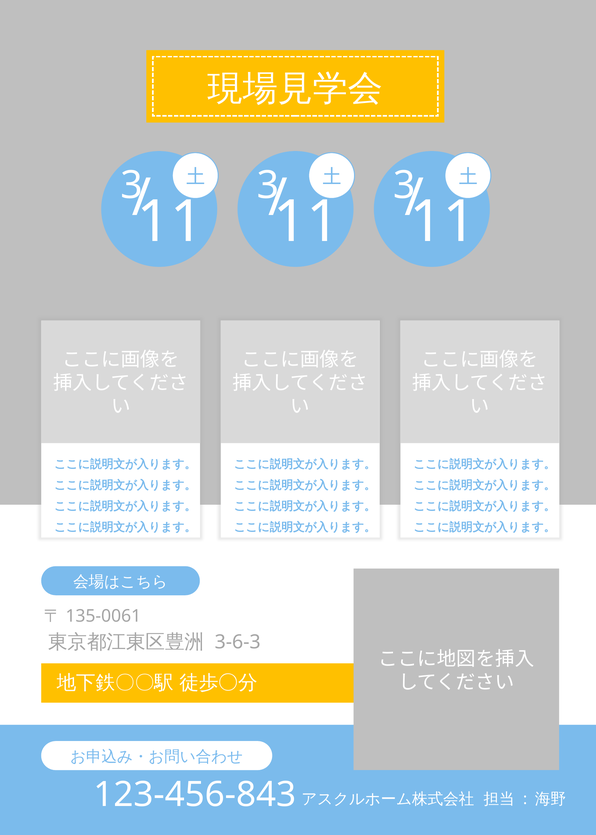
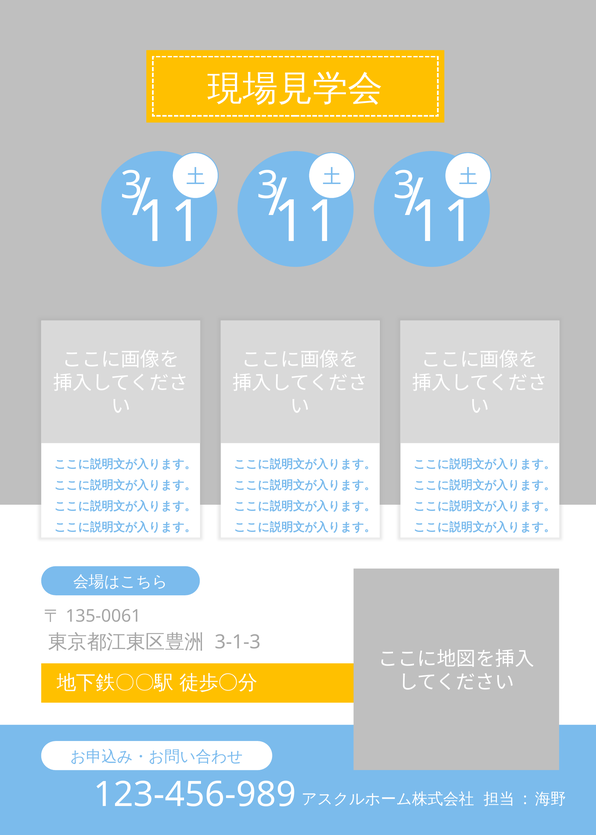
3-6-3: 3-6-3 -> 3-1-3 (238, 643)
123-456-843: 123-456-843 -> 123-456-989 (195, 796)
